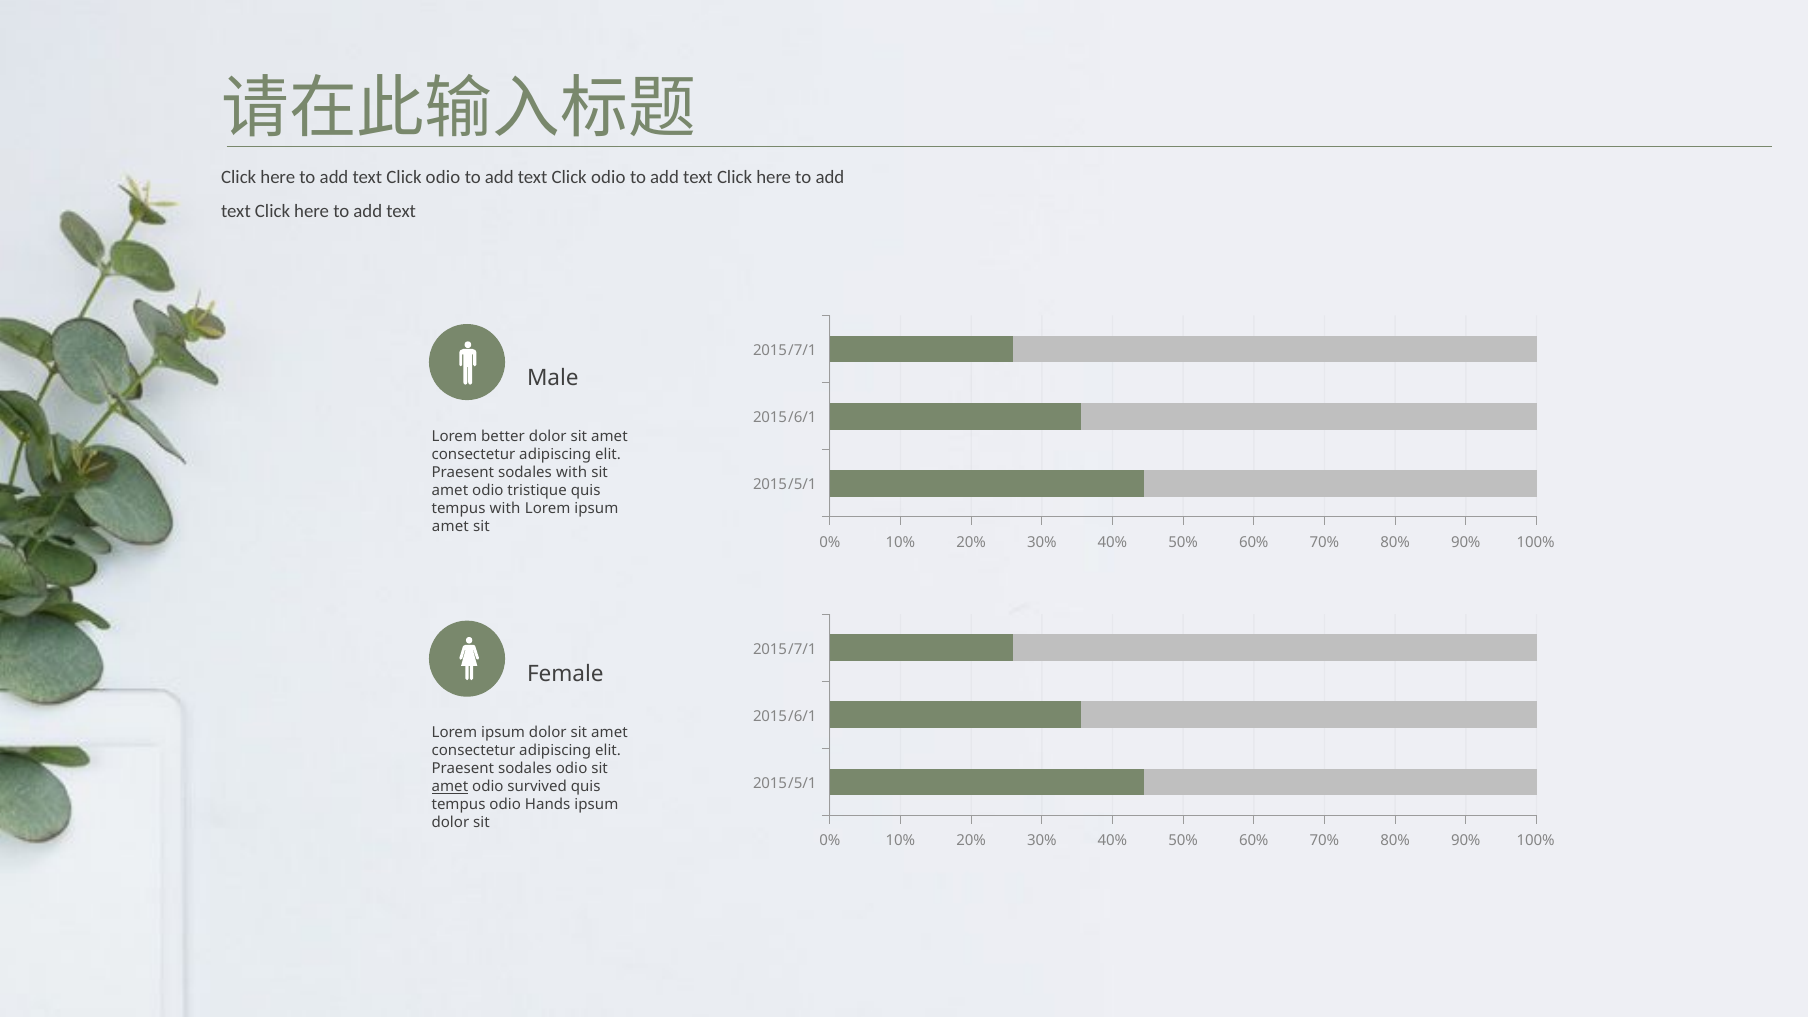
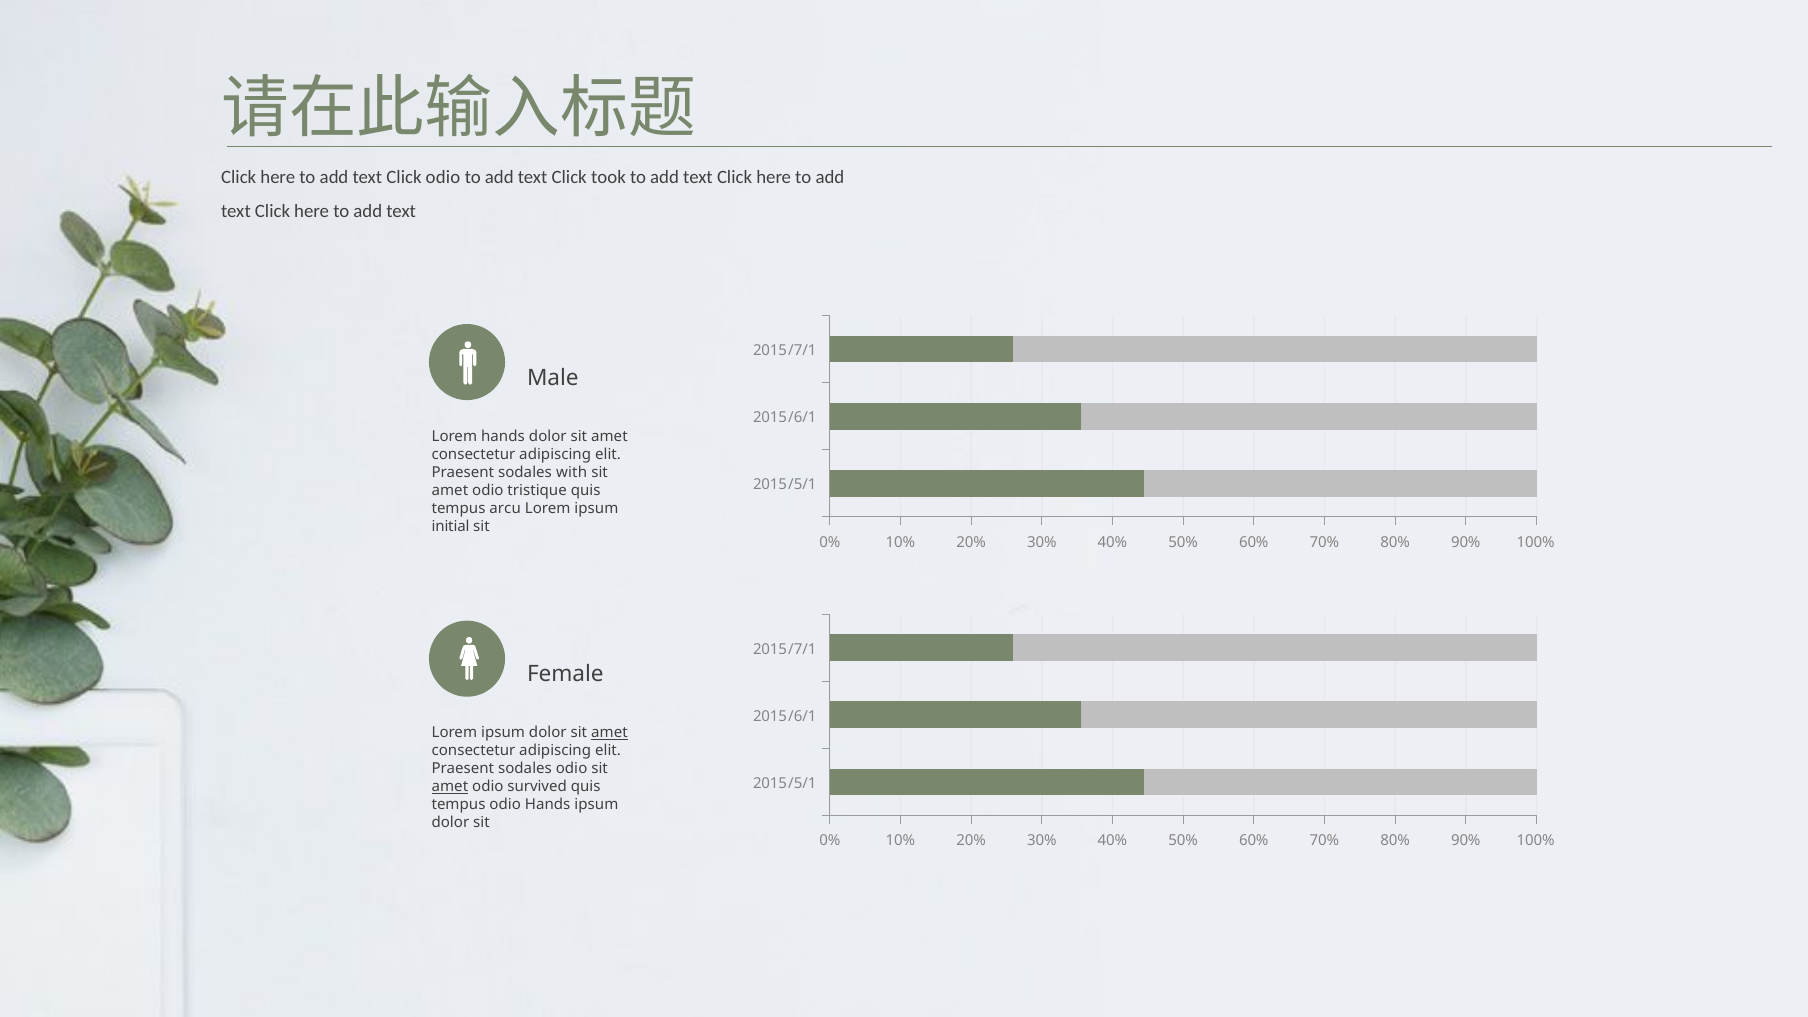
odio: odio -> took (608, 177)
Lorem better: better -> hands (503, 436)
tempus with: with -> arcu (505, 508)
amet: amet -> initial (451, 526)
amet underline: none -> present (609, 733)
